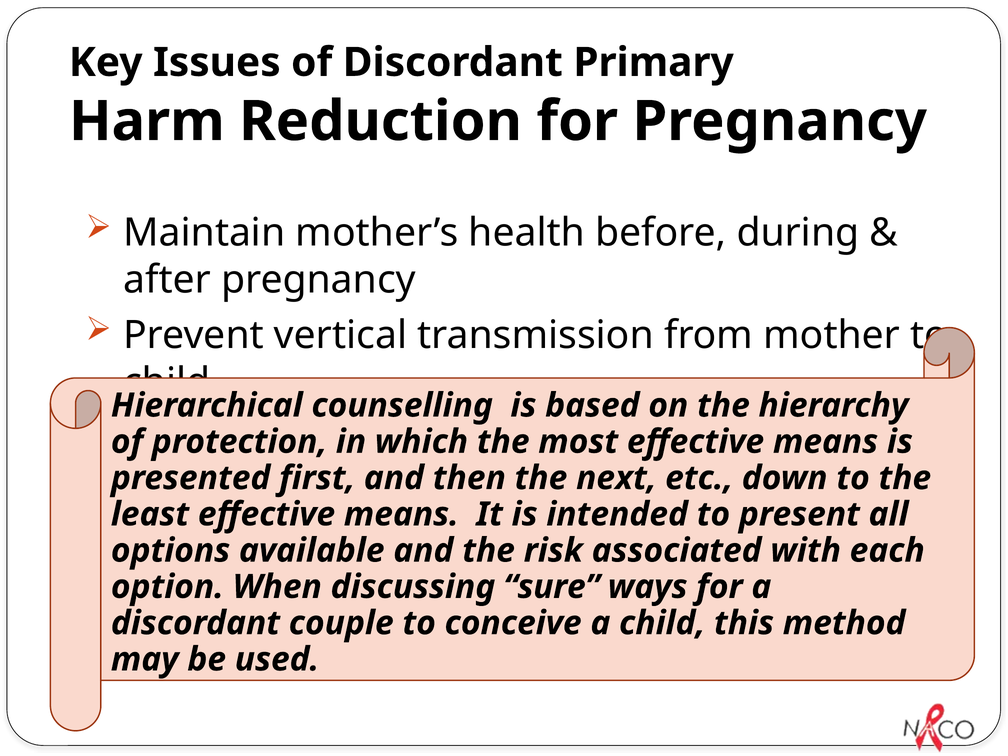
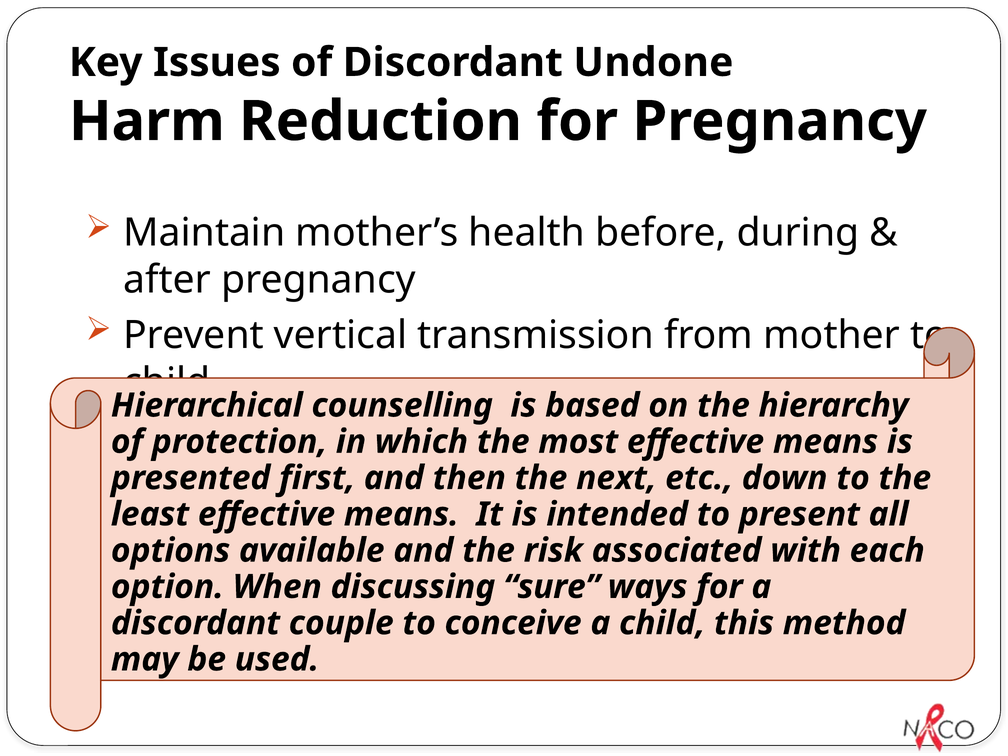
Primary: Primary -> Undone (653, 62)
